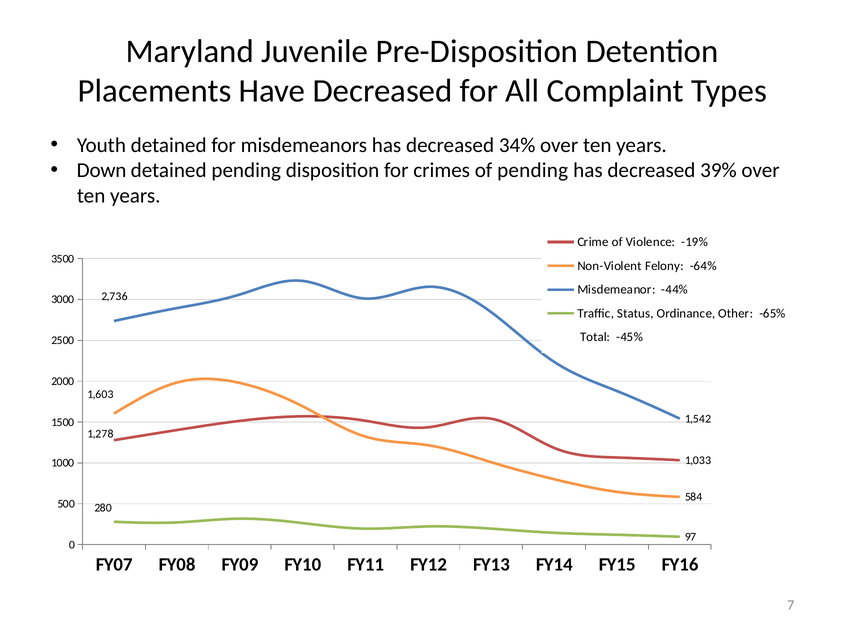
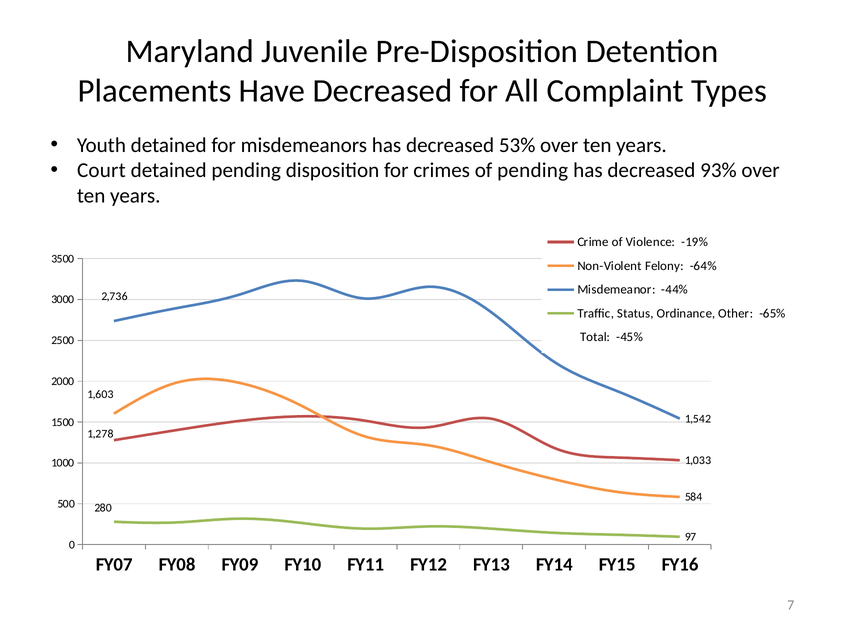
34%: 34% -> 53% (517, 145)
Down: Down -> Court (101, 170)
39%: 39% -> 93% (718, 170)
